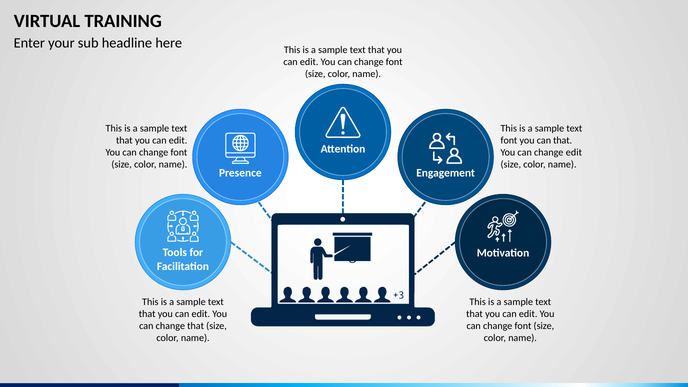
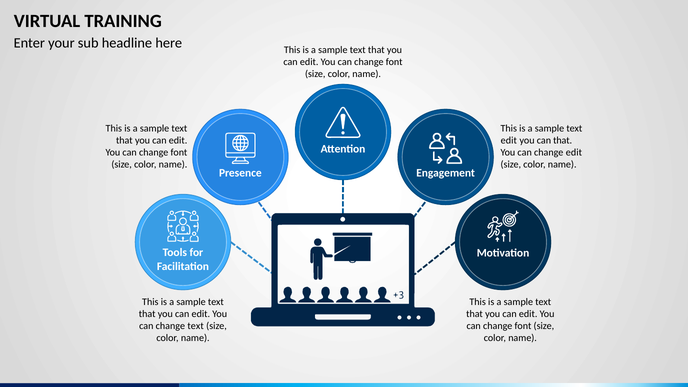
font: font -> edit (509, 141)
change that: that -> text (196, 326)
